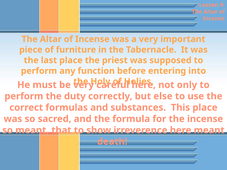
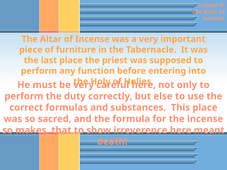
so meant: meant -> makes (32, 130)
